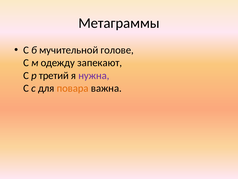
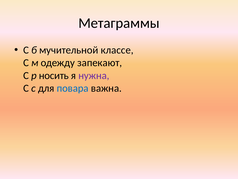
голове: голове -> классе (117, 50)
третий: третий -> носить (54, 75)
повара colour: orange -> blue (73, 88)
